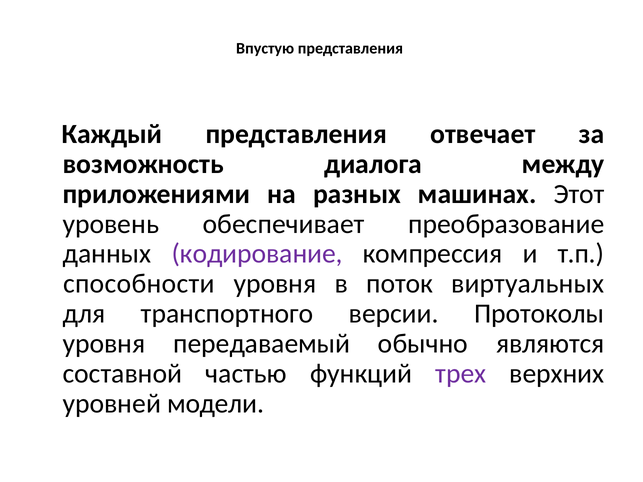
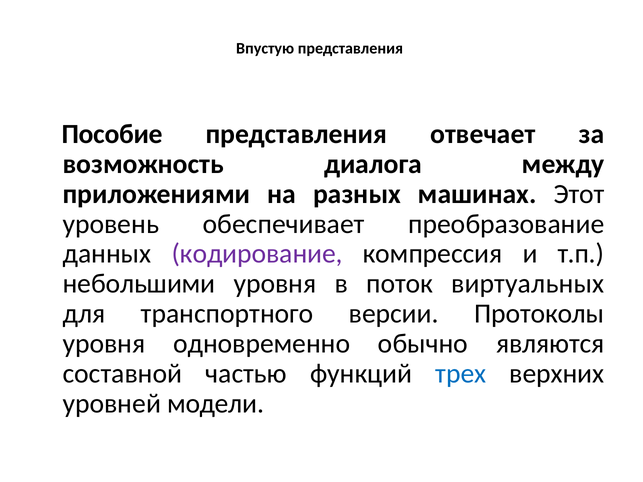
Каждый: Каждый -> Пособие (112, 134)
способности: способности -> небольшими (139, 284)
передаваемый: передаваемый -> одновременно (262, 344)
трех colour: purple -> blue (461, 374)
